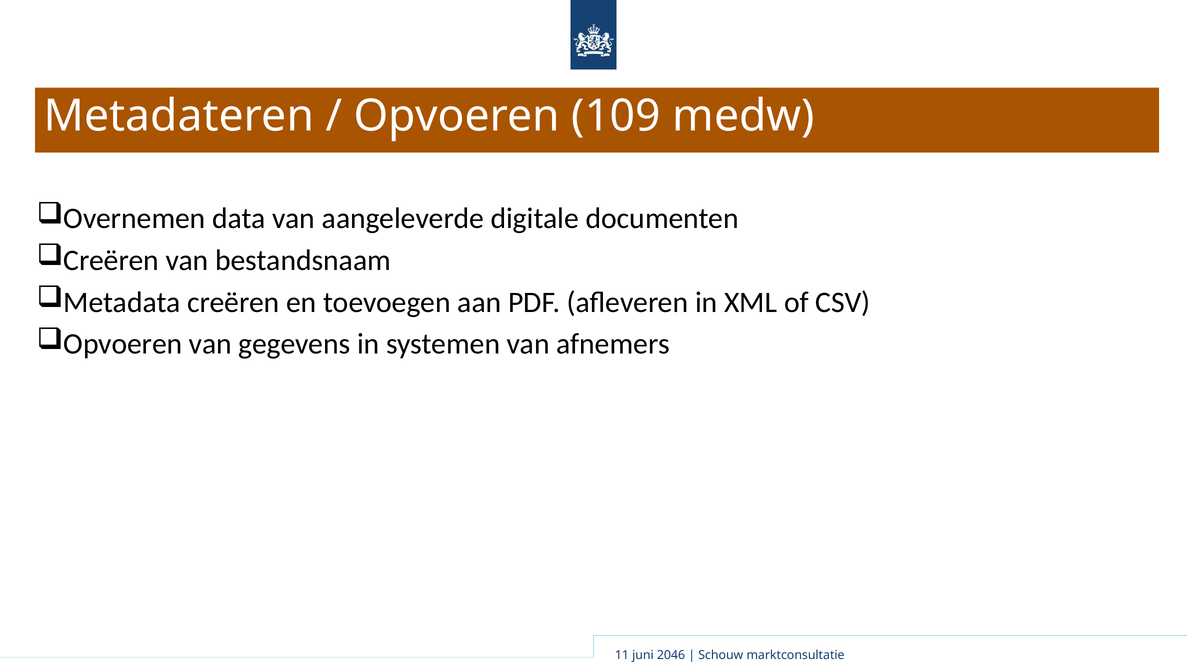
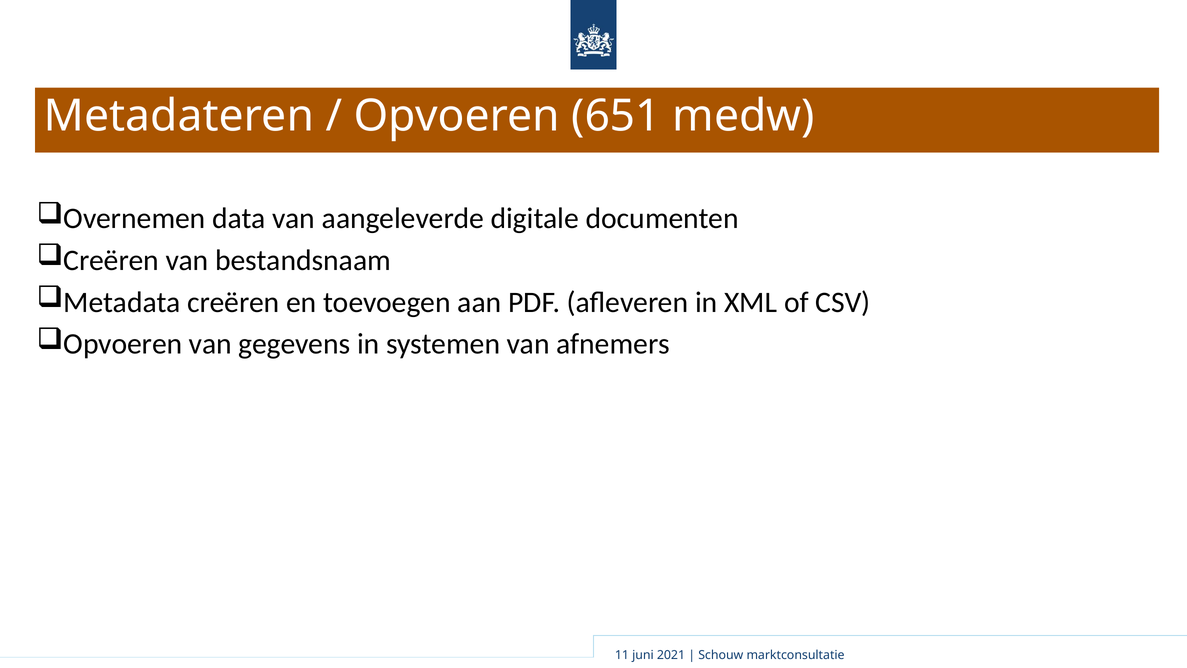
109: 109 -> 651 (616, 116)
2046: 2046 -> 2021 (671, 655)
